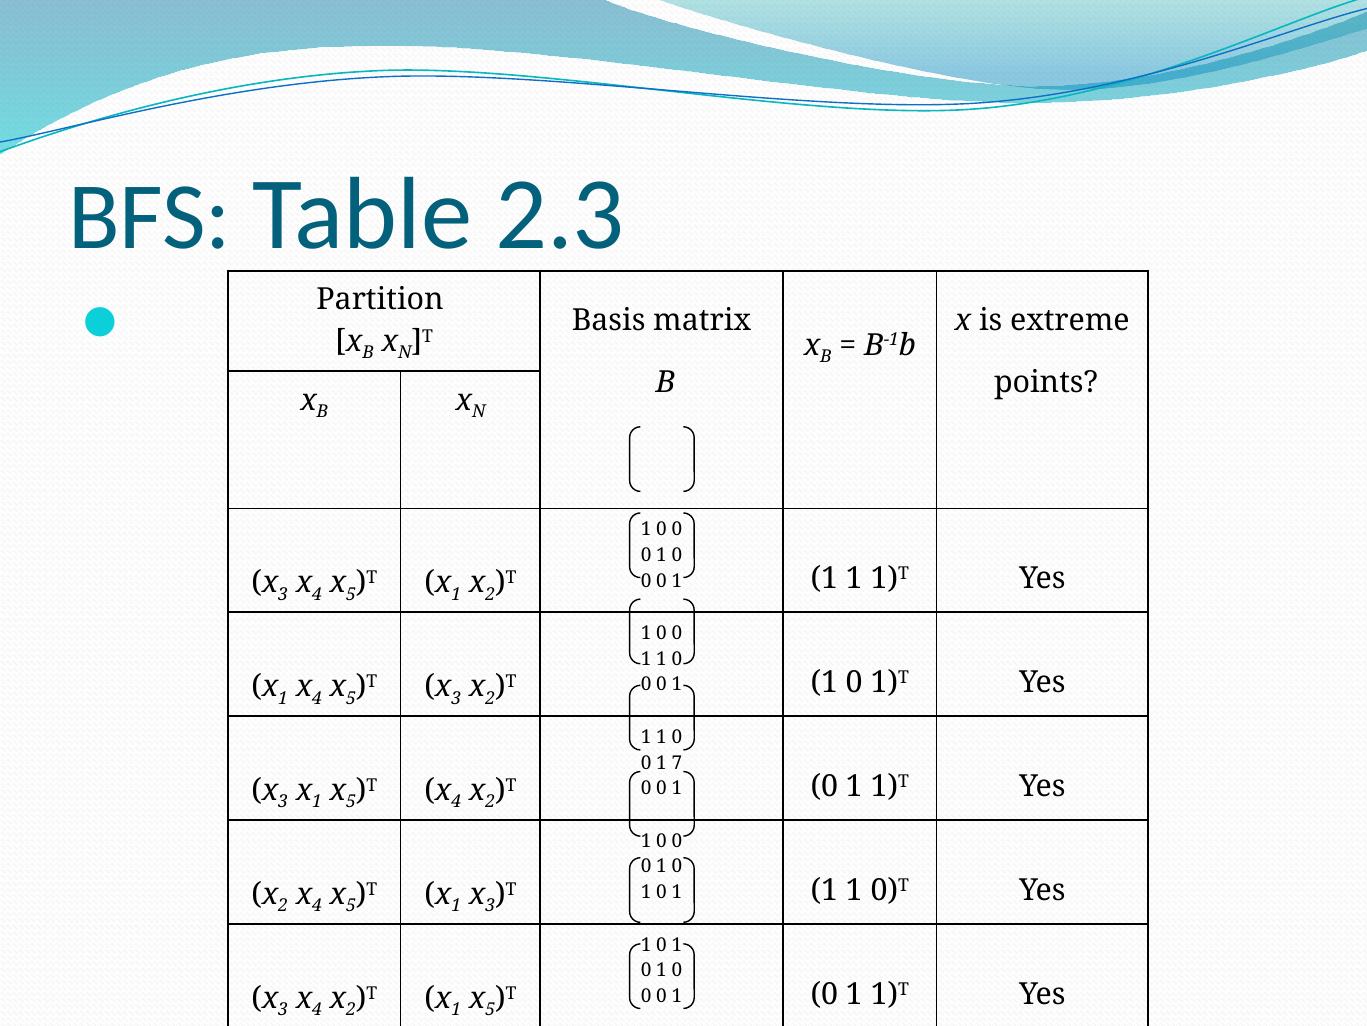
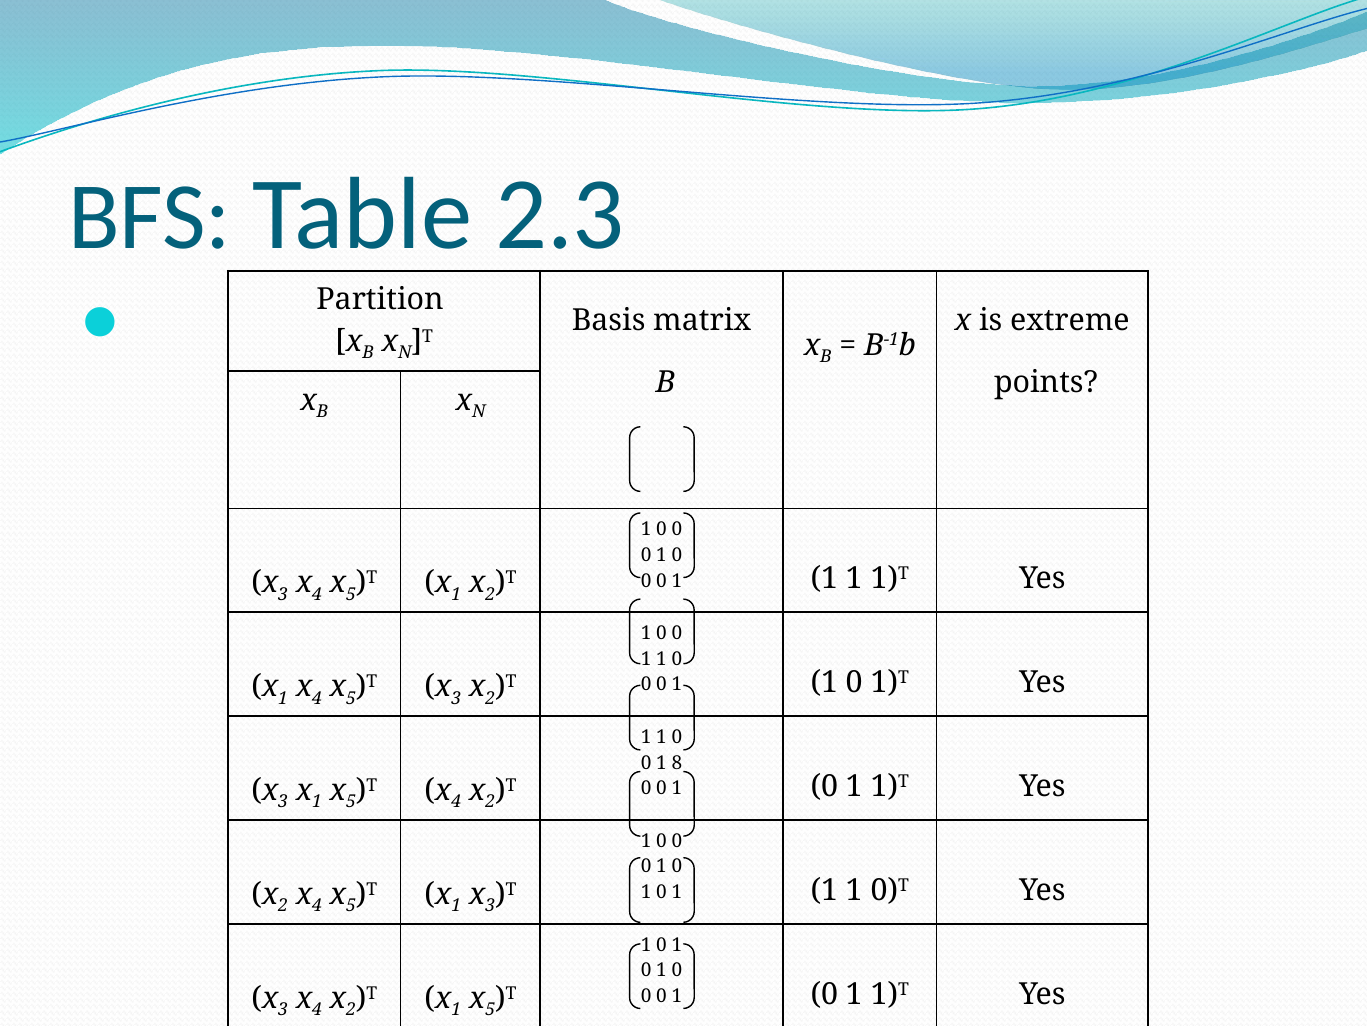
7: 7 -> 8 (677, 762)
